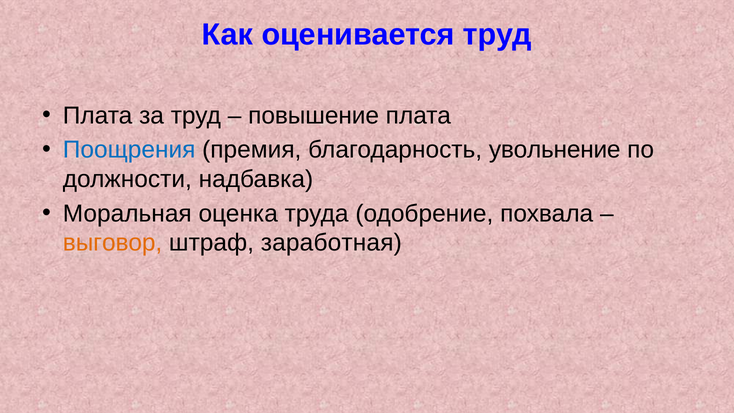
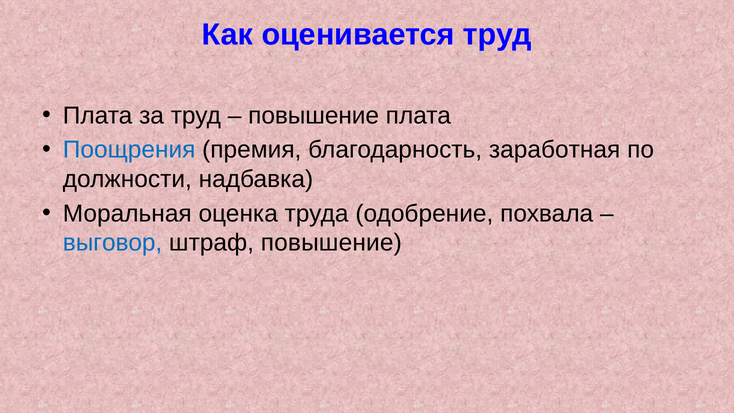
увольнение: увольнение -> заработная (555, 150)
выговор colour: orange -> blue (113, 243)
штраф заработная: заработная -> повышение (331, 243)
